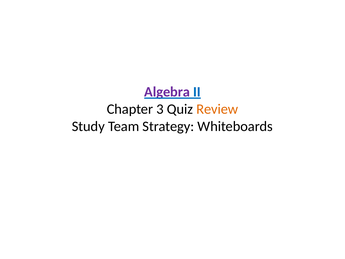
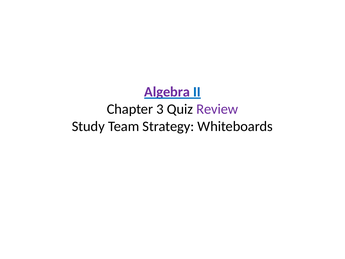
Review colour: orange -> purple (217, 109)
